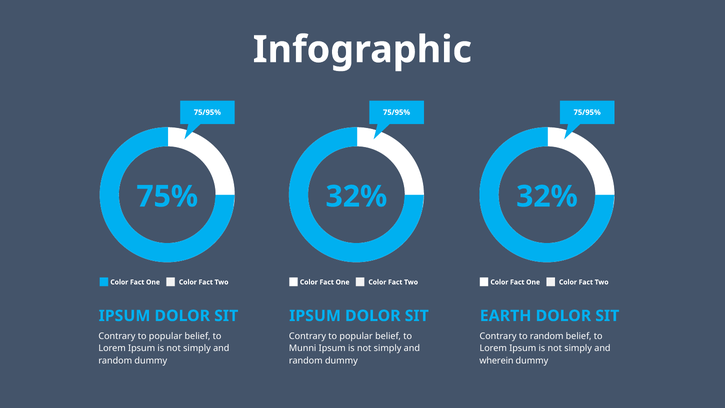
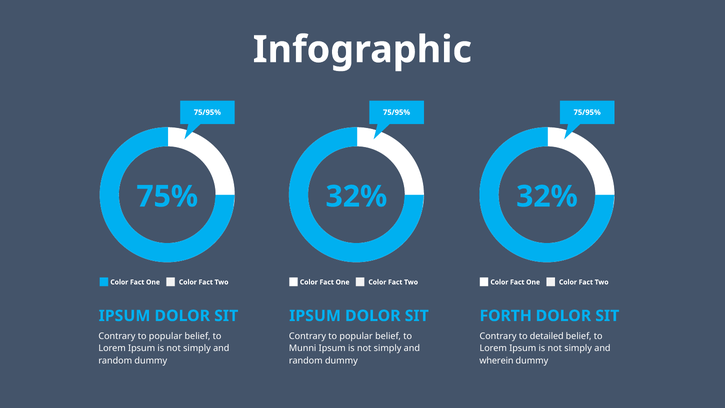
EARTH: EARTH -> FORTH (506, 316)
to random: random -> detailed (547, 336)
